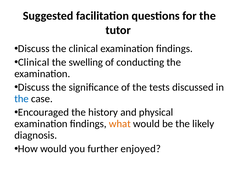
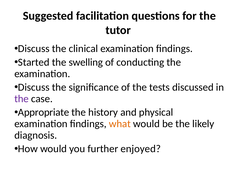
Clinical: Clinical -> Started (34, 62)
the colour: blue -> purple (22, 99)
Encouraged: Encouraged -> Appropriate (44, 112)
